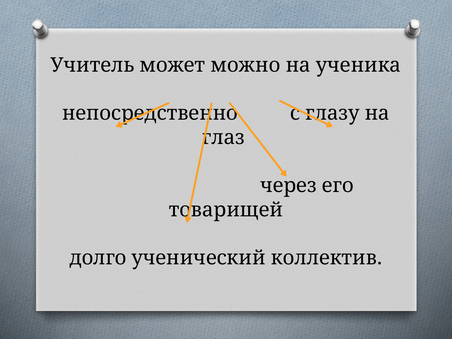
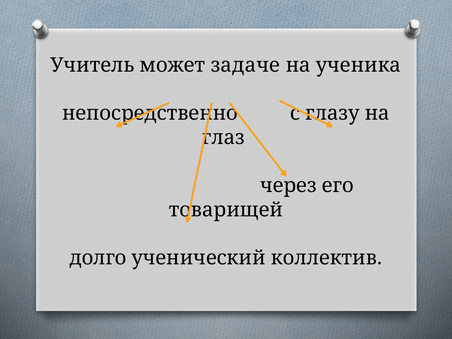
можно: можно -> задаче (245, 65)
